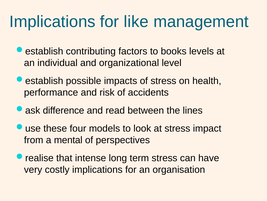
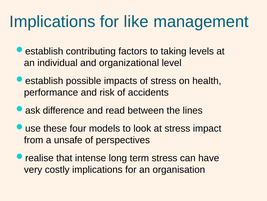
books: books -> taking (174, 51)
mental: mental -> unsafe (68, 140)
